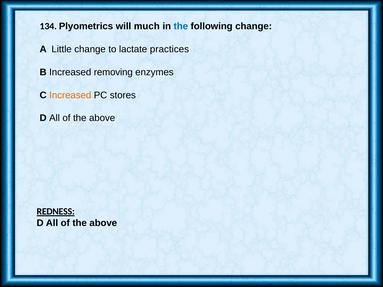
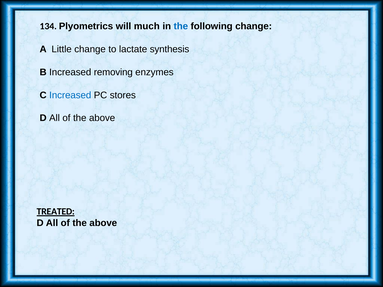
practices: practices -> synthesis (170, 49)
Increased colour: orange -> blue (70, 95)
REDNESS: REDNESS -> TREATED (56, 212)
